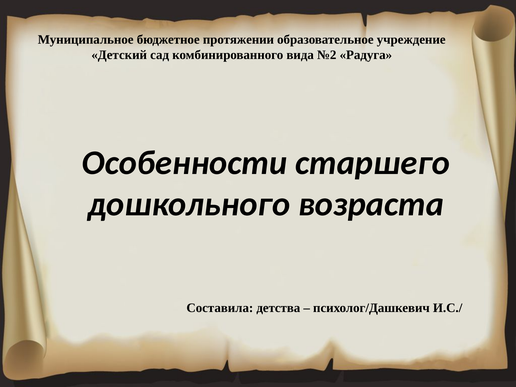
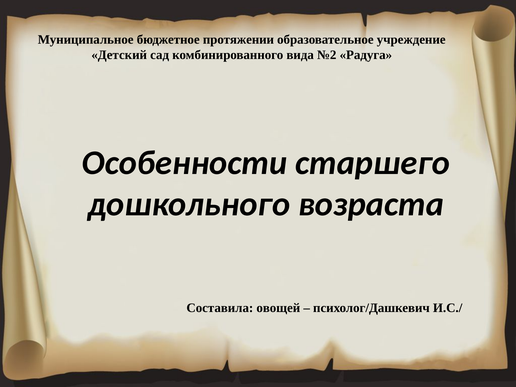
детства: детства -> овощей (278, 308)
